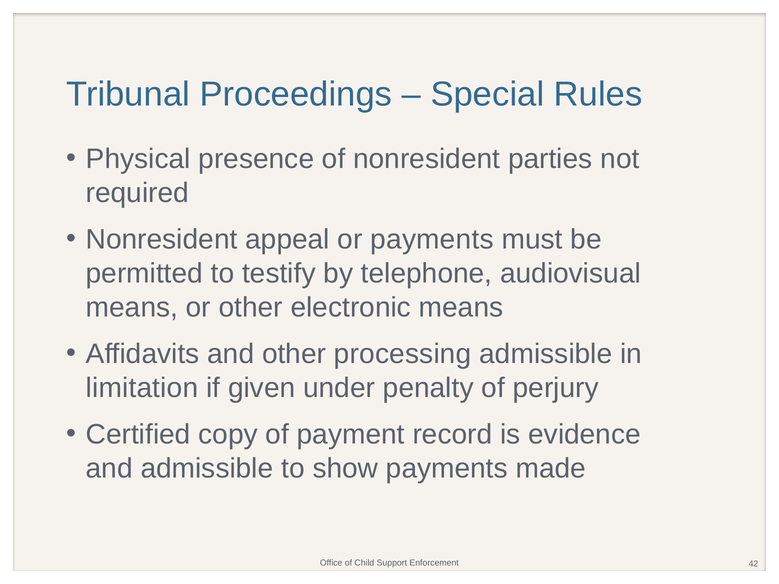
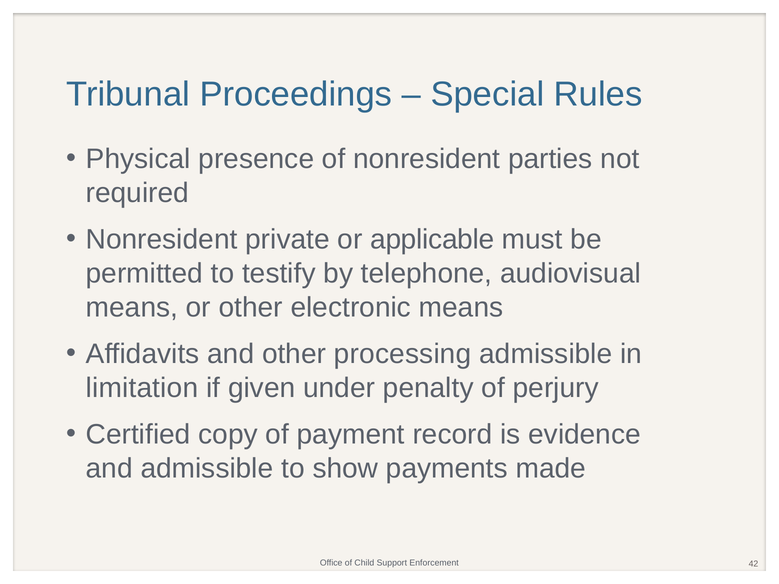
appeal: appeal -> private (287, 240)
or payments: payments -> applicable (432, 240)
